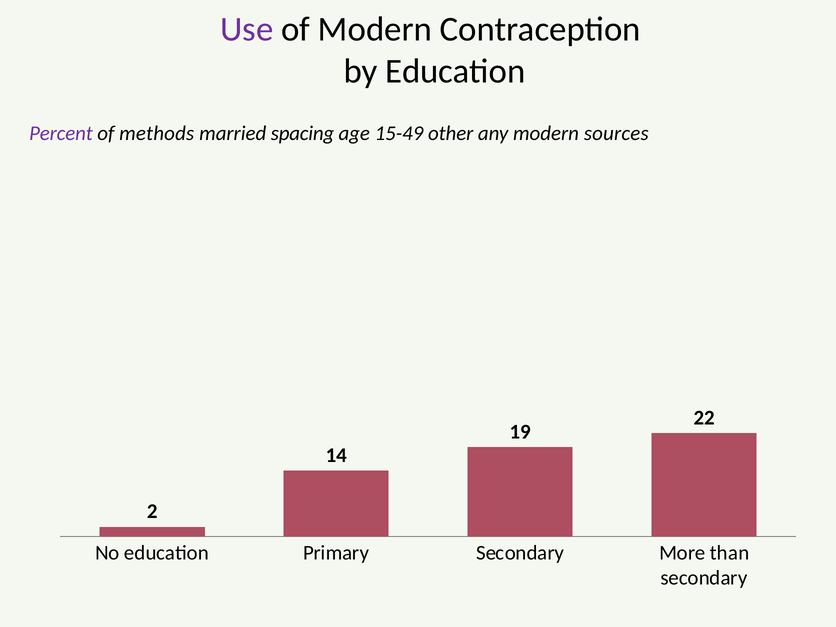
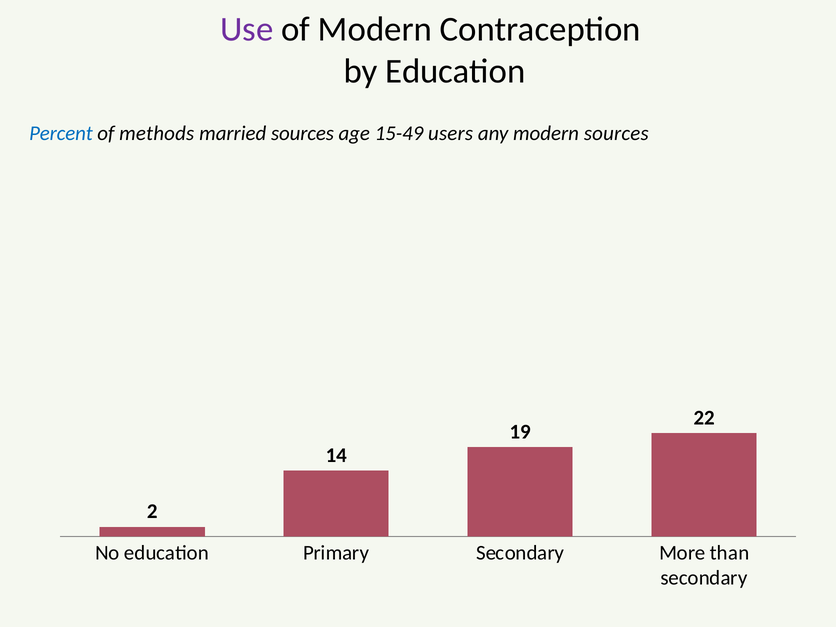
Percent colour: purple -> blue (61, 133)
married spacing: spacing -> sources (302, 133)
other: other -> users (451, 133)
